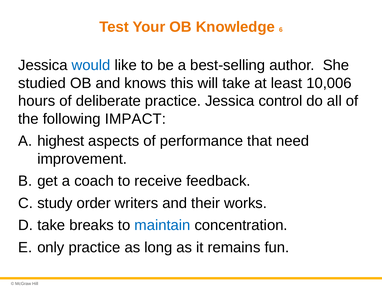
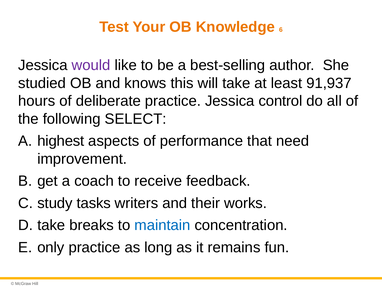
would colour: blue -> purple (91, 65)
10,006: 10,006 -> 91,937 (329, 83)
IMPACT: IMPACT -> SELECT (136, 119)
order: order -> tasks (94, 203)
